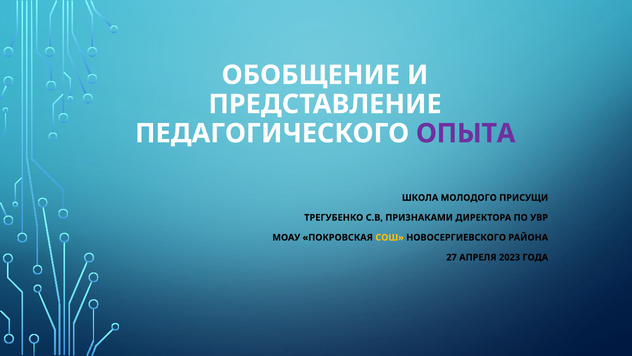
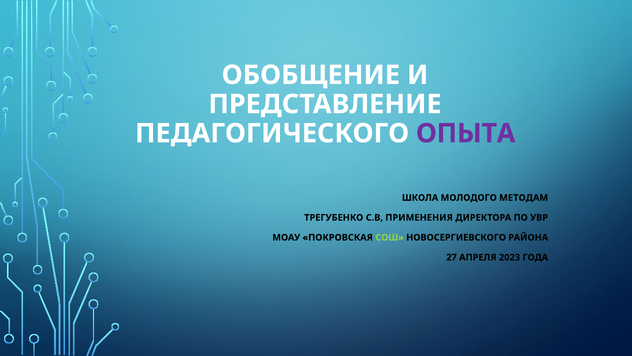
ПРИСУЩИ: ПРИСУЩИ -> МЕТОДАМ (524, 197)
ПРИЗНАКАМИ: ПРИЗНАКАМИ -> ПРИМЕНЕНИЯ (419, 217)
СОШ colour: yellow -> light green (390, 237)
